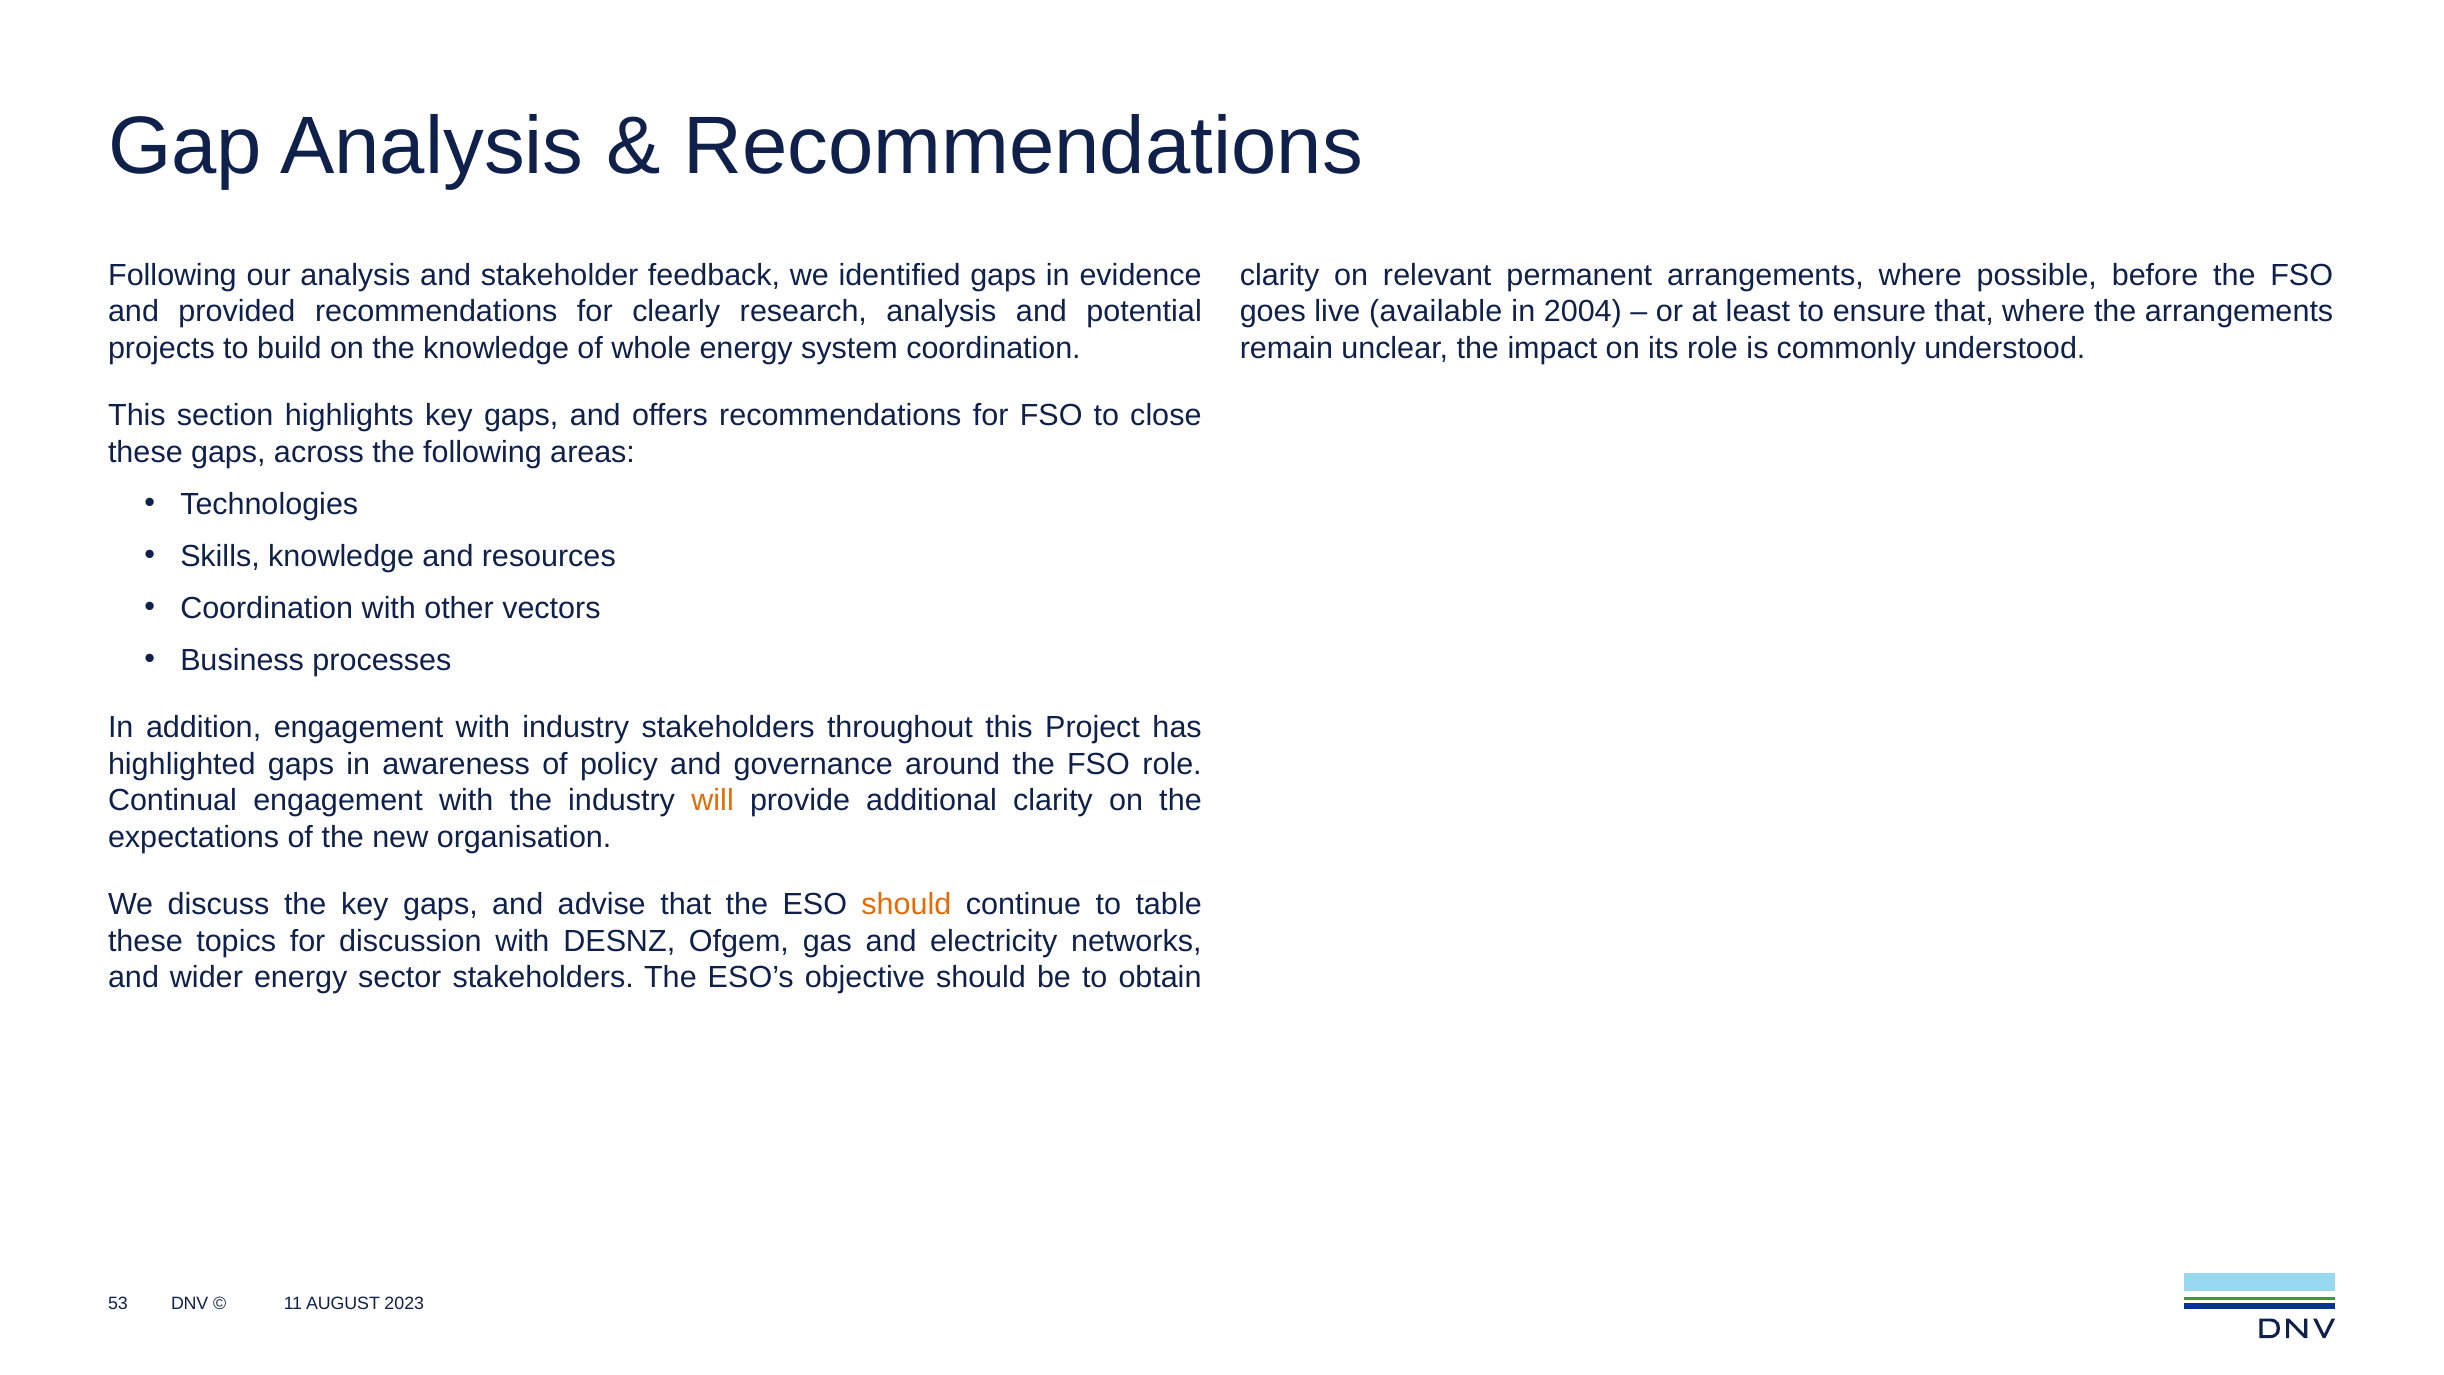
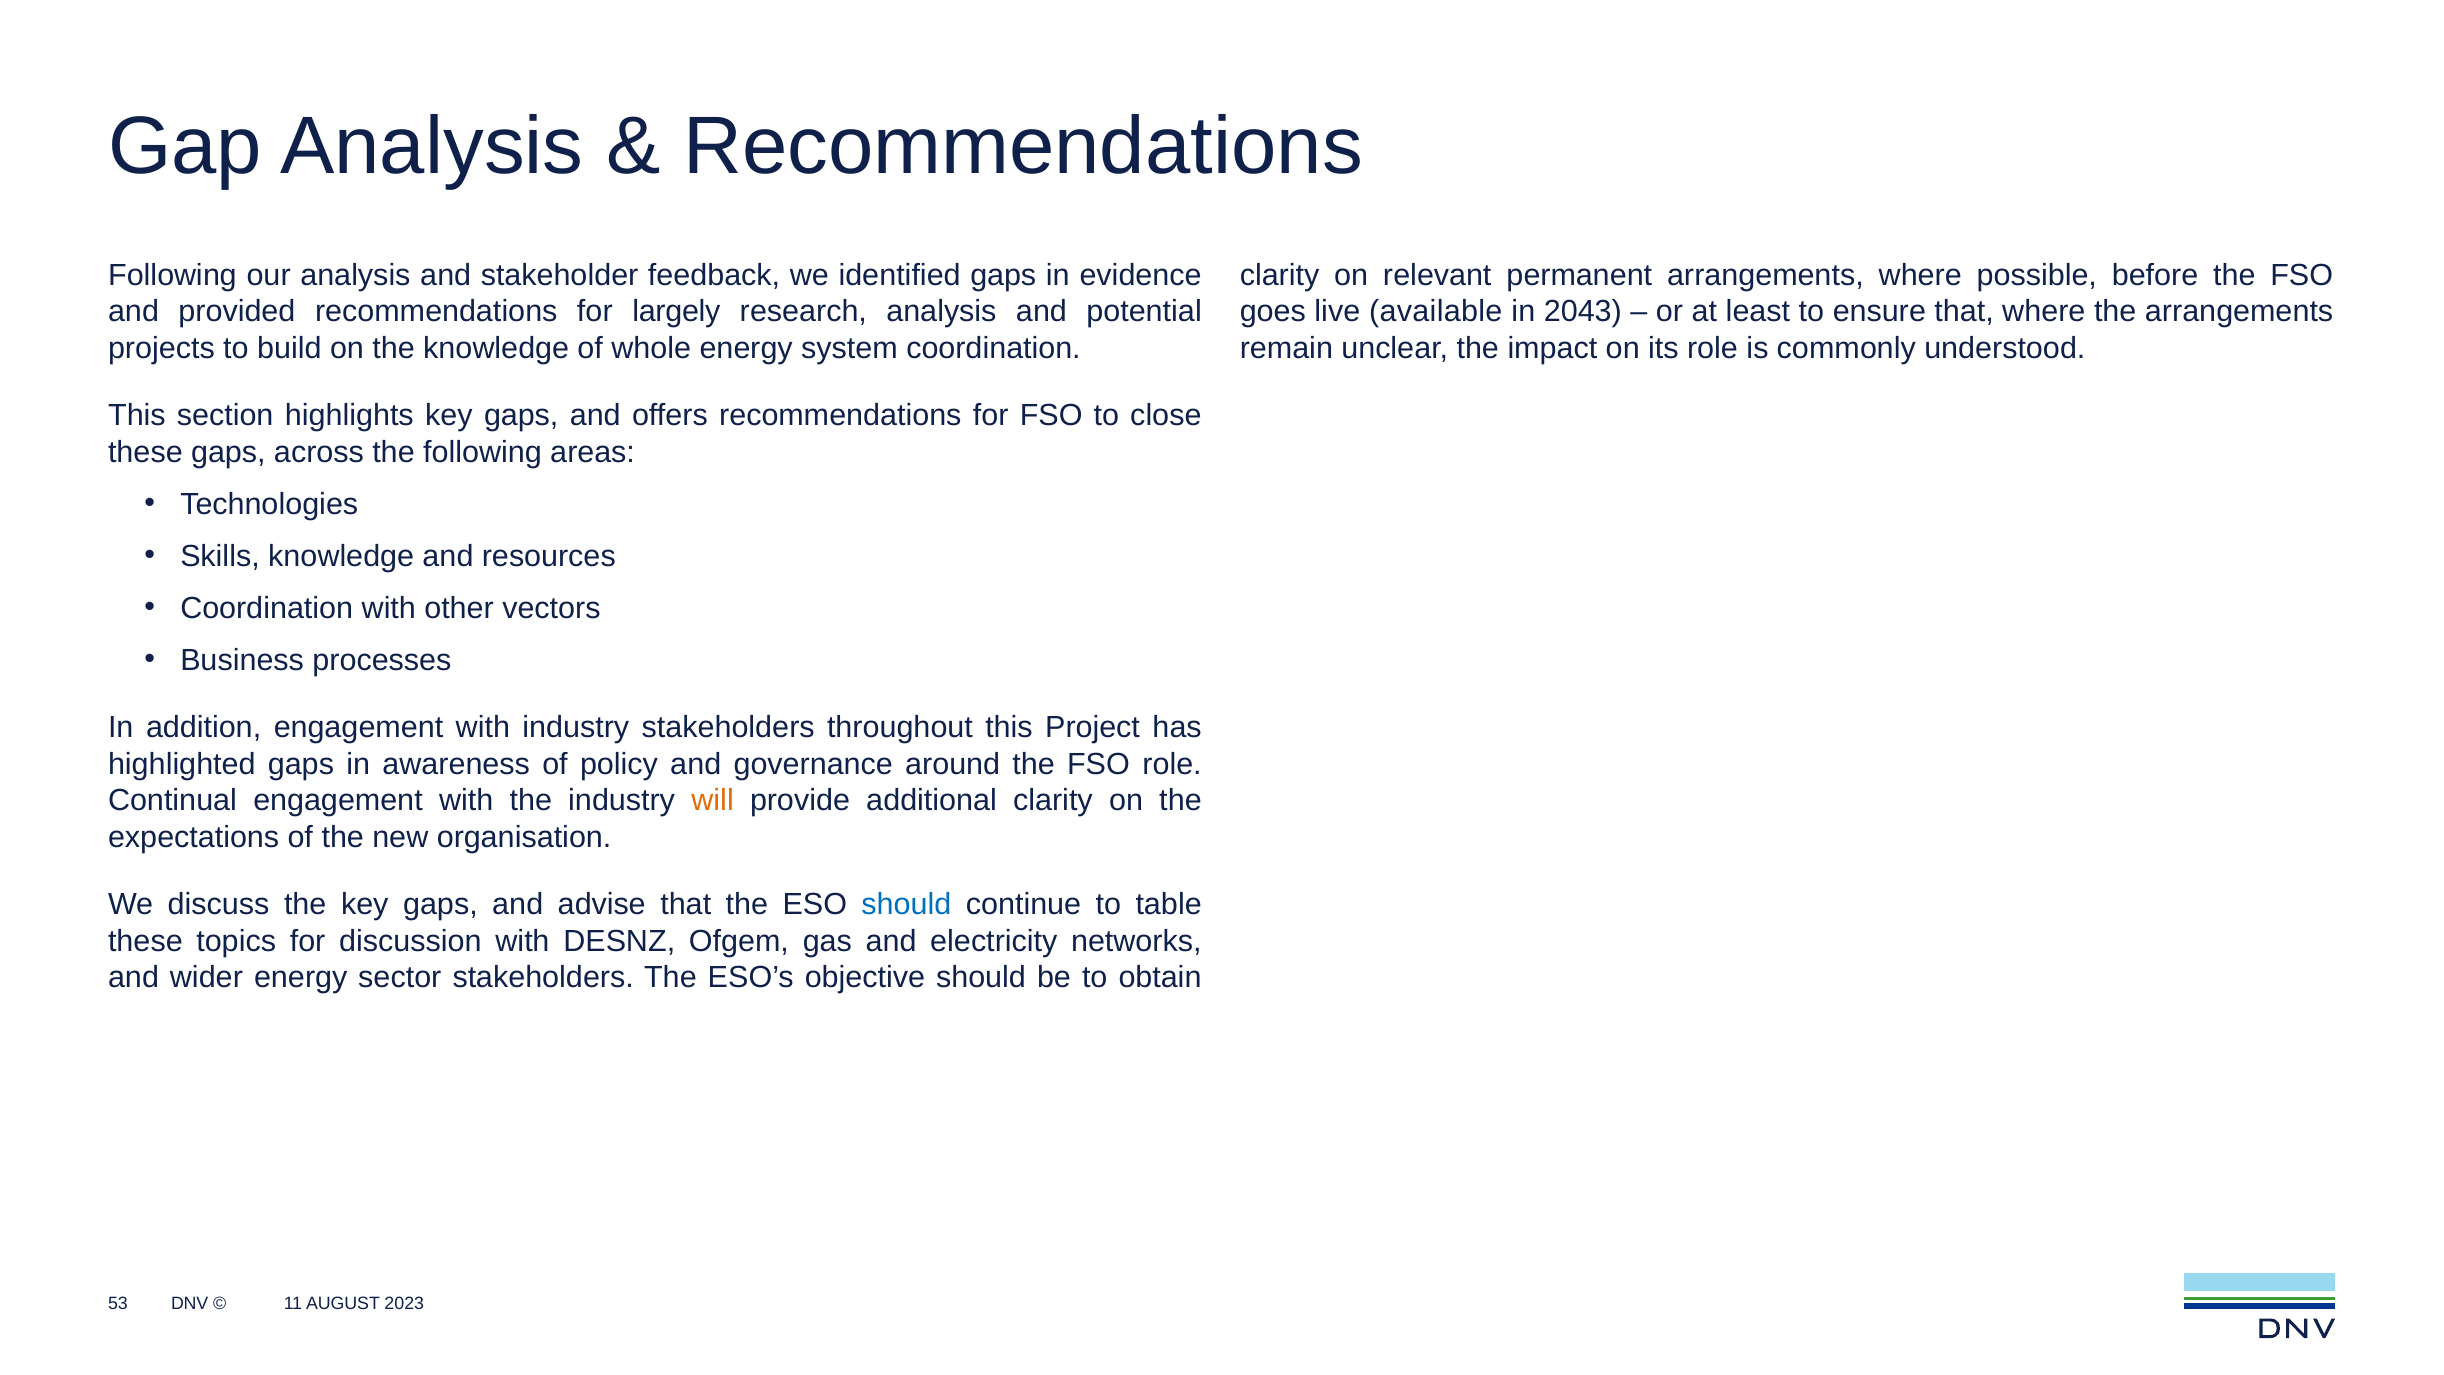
clearly: clearly -> largely (676, 312)
2004: 2004 -> 2043 (1583, 312)
should colour: orange -> blue (906, 904)
